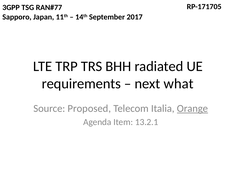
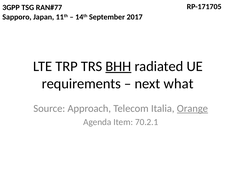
BHH underline: none -> present (118, 66)
Proposed: Proposed -> Approach (89, 109)
13.2.1: 13.2.1 -> 70.2.1 (147, 122)
